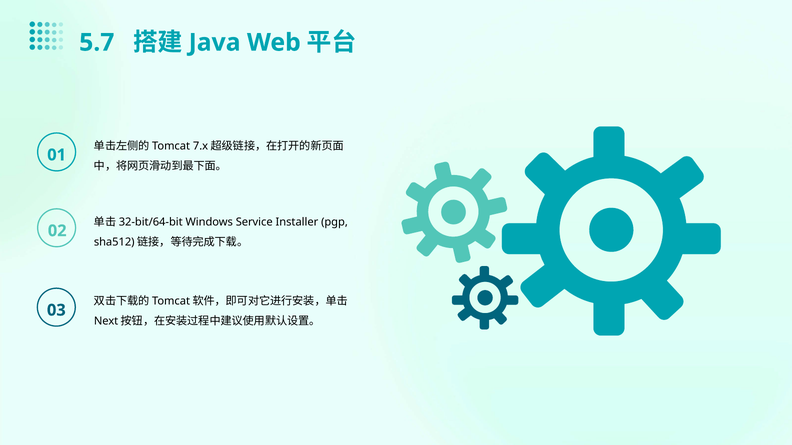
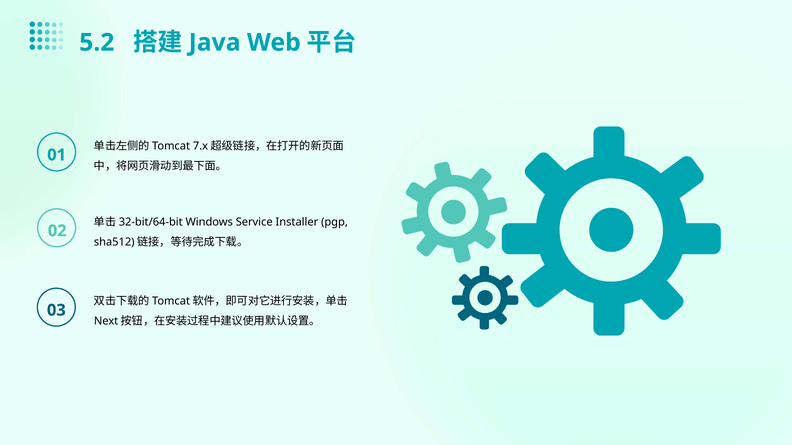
5.7: 5.7 -> 5.2 (97, 43)
